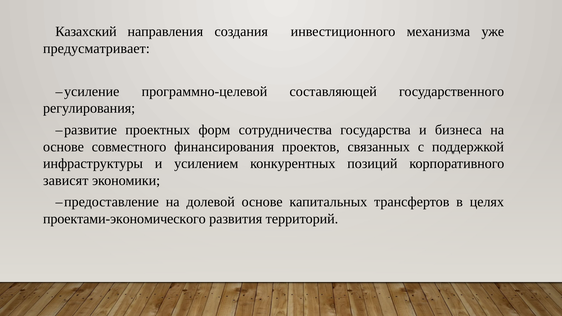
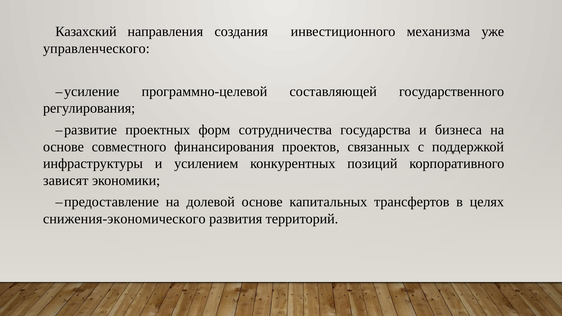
предусматривает: предусматривает -> управленческого (96, 48)
проектами-экономического: проектами-экономического -> снижения-экономического (124, 219)
